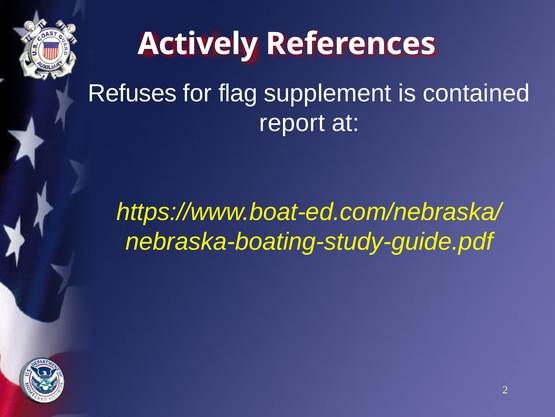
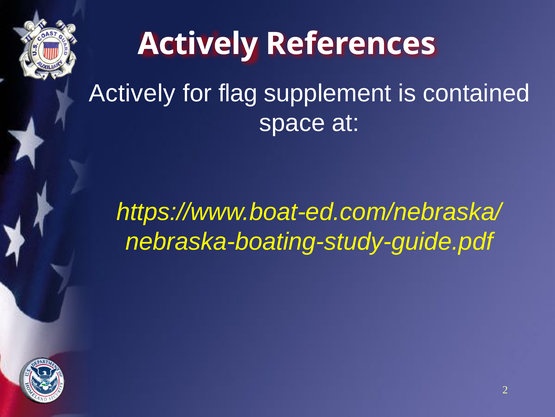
Refuses: Refuses -> Actively (132, 93)
report: report -> space (292, 123)
